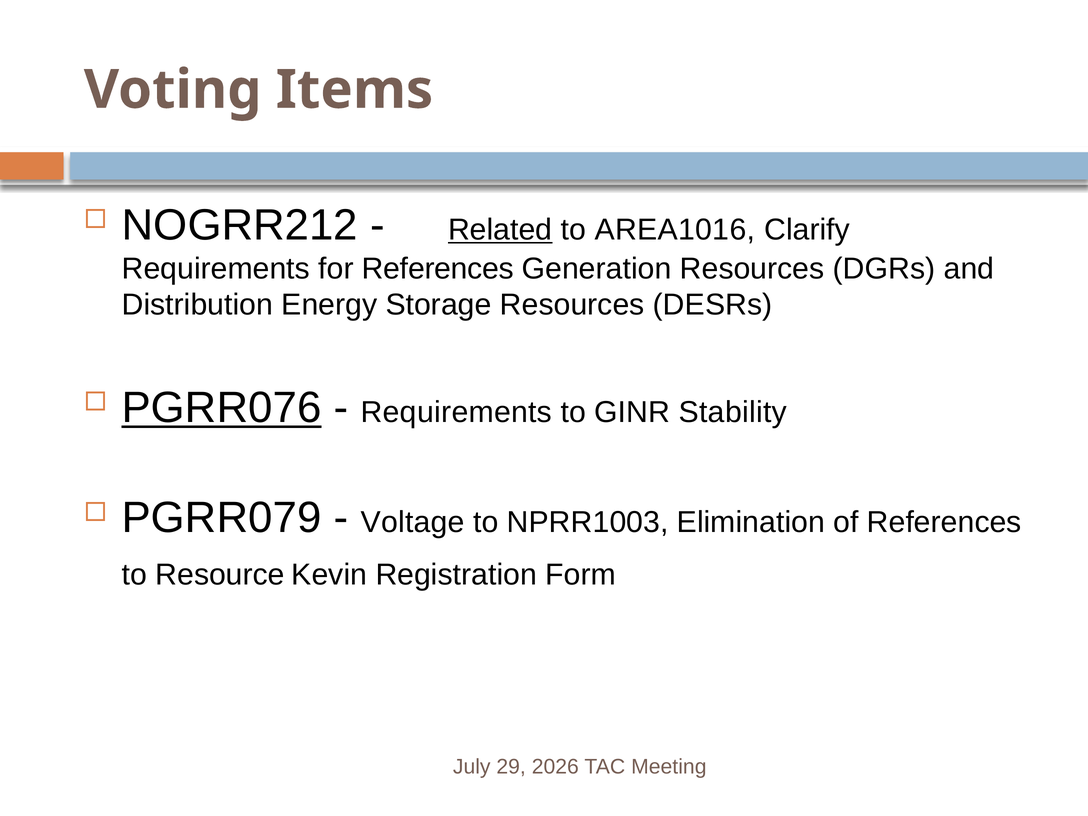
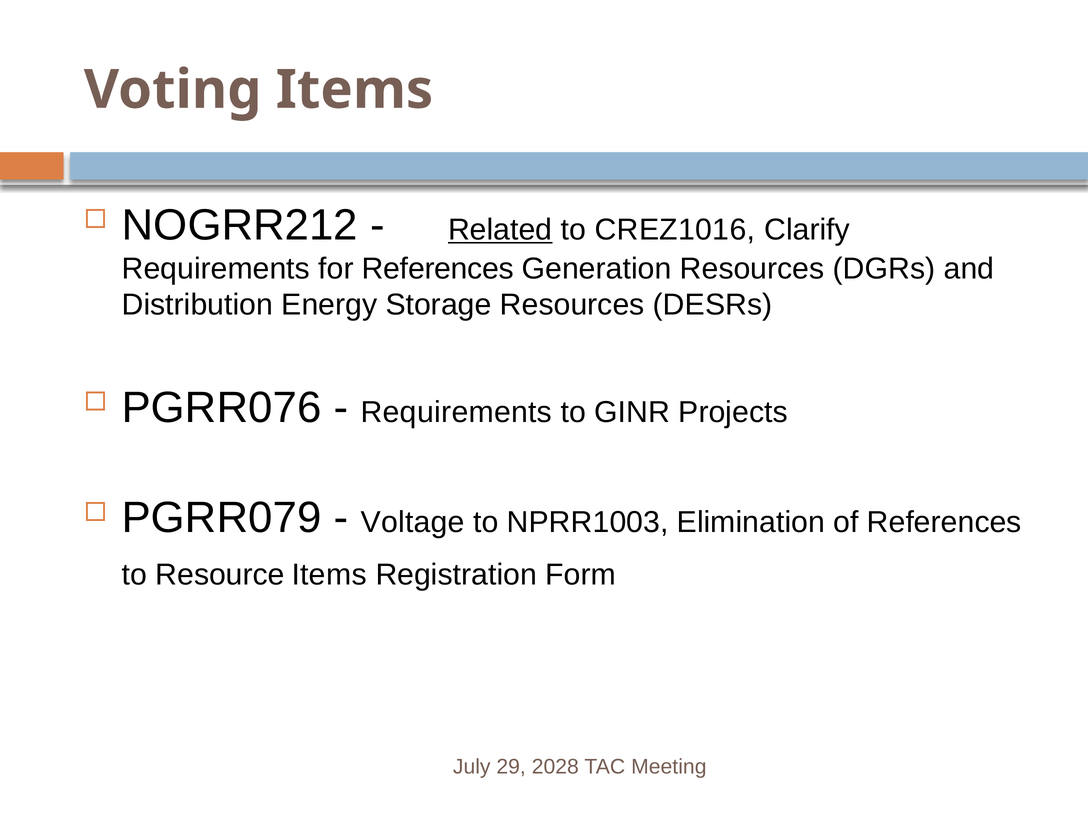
AREA1016: AREA1016 -> CREZ1016 (675, 230)
PGRR076 underline: present -> none (222, 408)
Stability: Stability -> Projects (733, 412)
Resource Kevin: Kevin -> Items (329, 575)
2026: 2026 -> 2028 (555, 767)
